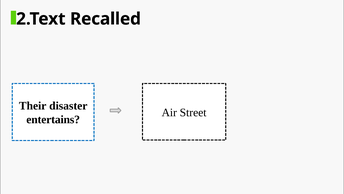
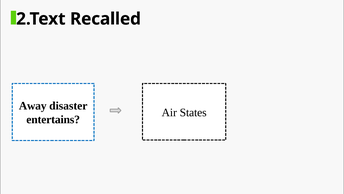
Their: Their -> Away (33, 106)
Street: Street -> States (193, 112)
